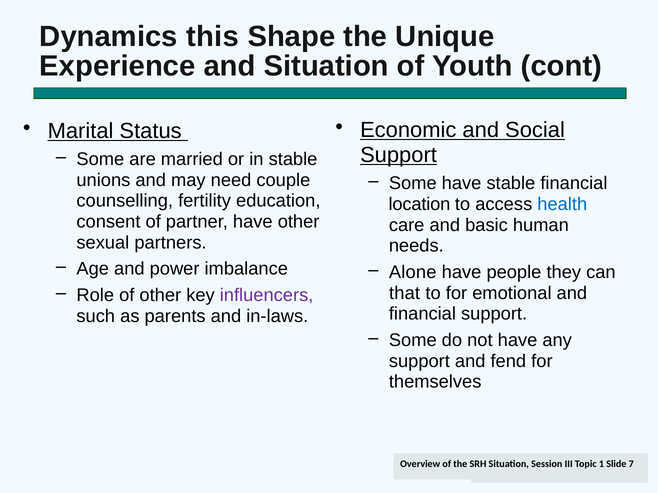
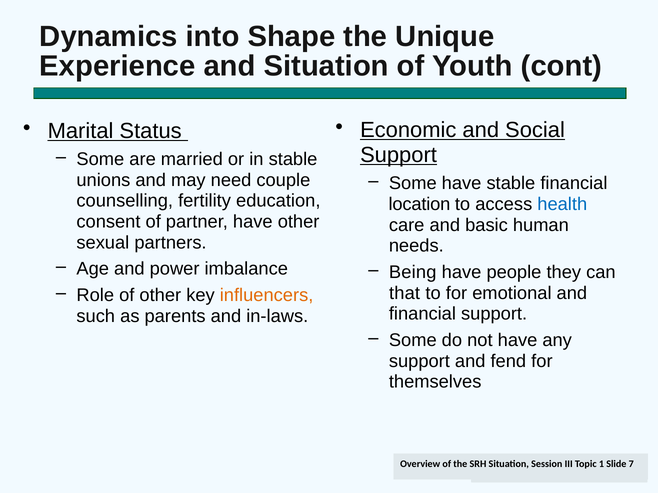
this: this -> into (213, 36)
Alone: Alone -> Being (413, 272)
influencers colour: purple -> orange (267, 295)
